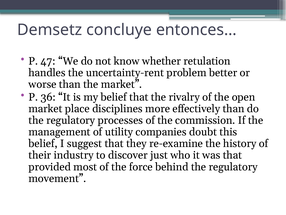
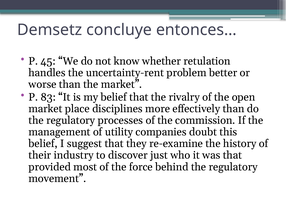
47: 47 -> 45 (48, 61)
36: 36 -> 83 (48, 97)
